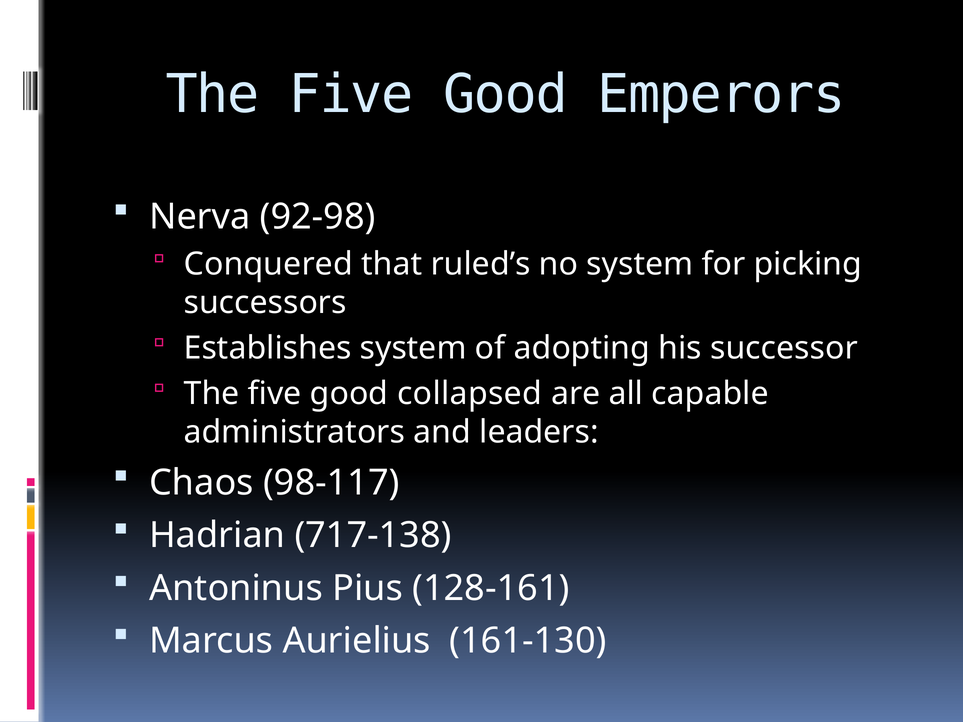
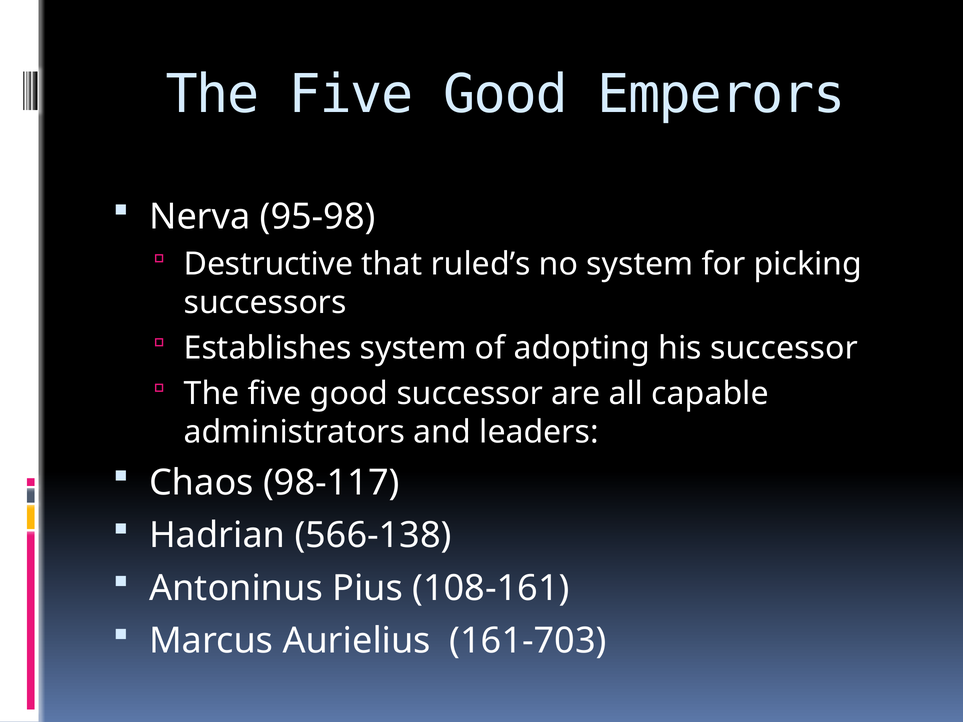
92-98: 92-98 -> 95-98 (318, 217)
Conquered: Conquered -> Destructive (268, 264)
good collapsed: collapsed -> successor (470, 394)
717-138: 717-138 -> 566-138 (373, 536)
128-161: 128-161 -> 108-161 (491, 588)
161-130: 161-130 -> 161-703 (528, 641)
